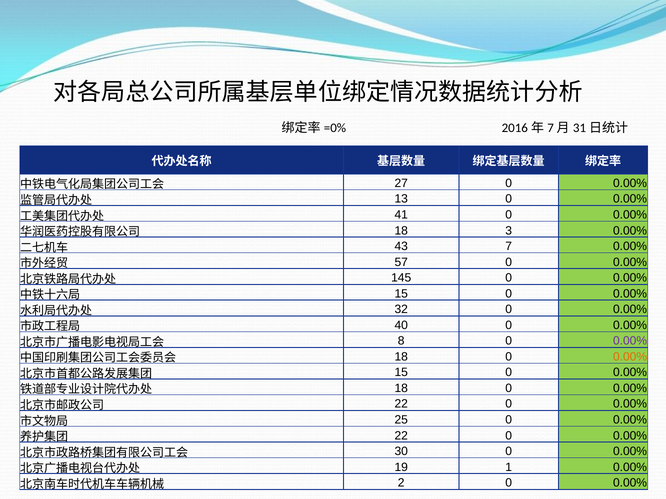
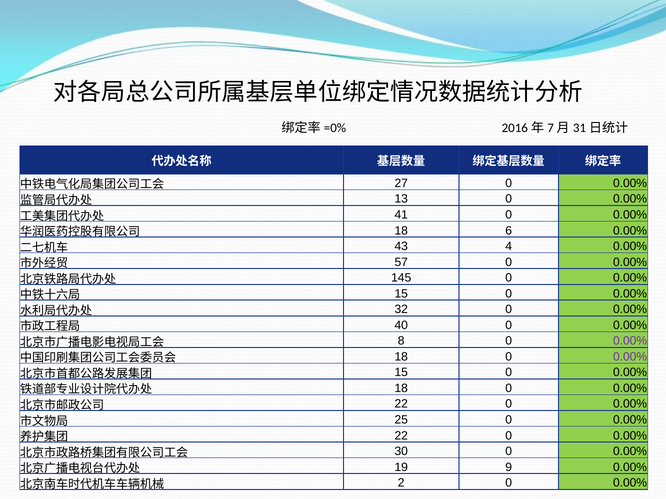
3: 3 -> 6 (509, 231)
7: 7 -> 4 (509, 247)
0.00% colour: orange -> purple (630, 357)
1: 1 -> 9 (509, 468)
